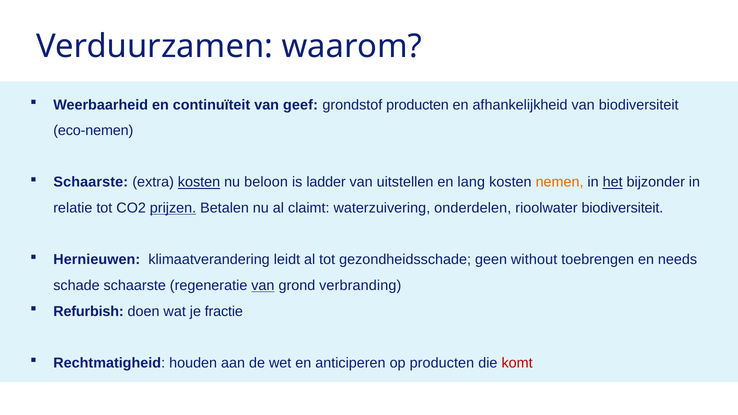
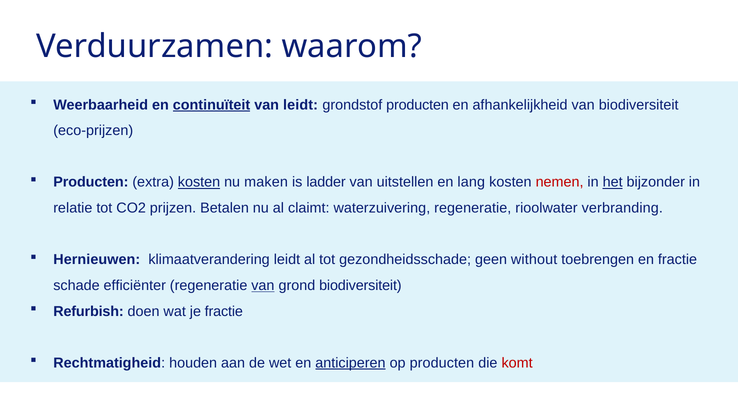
continuïteit underline: none -> present (212, 105)
van geef: geef -> leidt (301, 105)
eco-nemen: eco-nemen -> eco-prijzen (93, 131)
Schaarste: Schaarste -> Producten (91, 182)
beloon: beloon -> maken (266, 182)
nemen colour: orange -> red (560, 182)
prijzen underline: present -> none (173, 208)
waterzuivering onderdelen: onderdelen -> regeneratie (473, 208)
rioolwater biodiversiteit: biodiversiteit -> verbranding (622, 208)
en needs: needs -> fractie (678, 260)
schade schaarste: schaarste -> efficiënter (135, 286)
grond verbranding: verbranding -> biodiversiteit (360, 286)
anticiperen underline: none -> present (350, 363)
